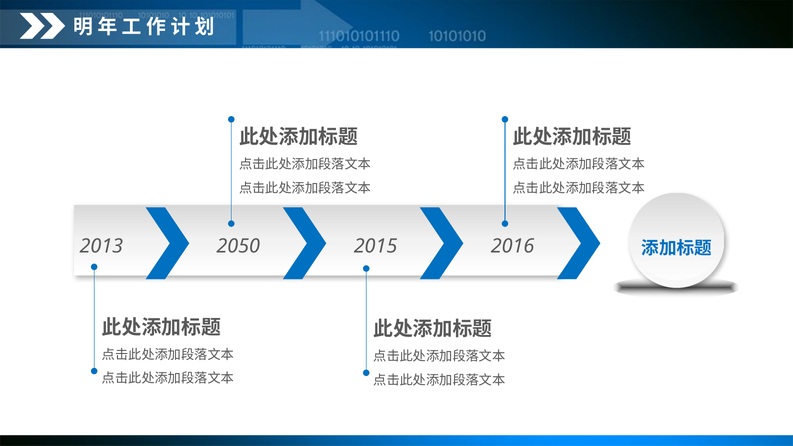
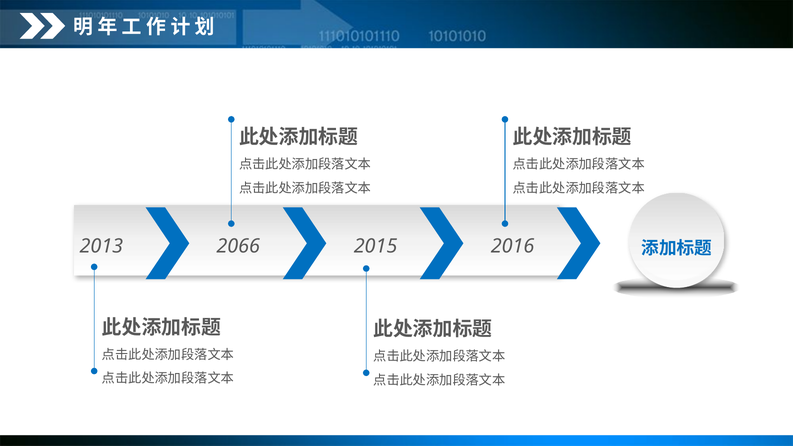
2050: 2050 -> 2066 (238, 246)
